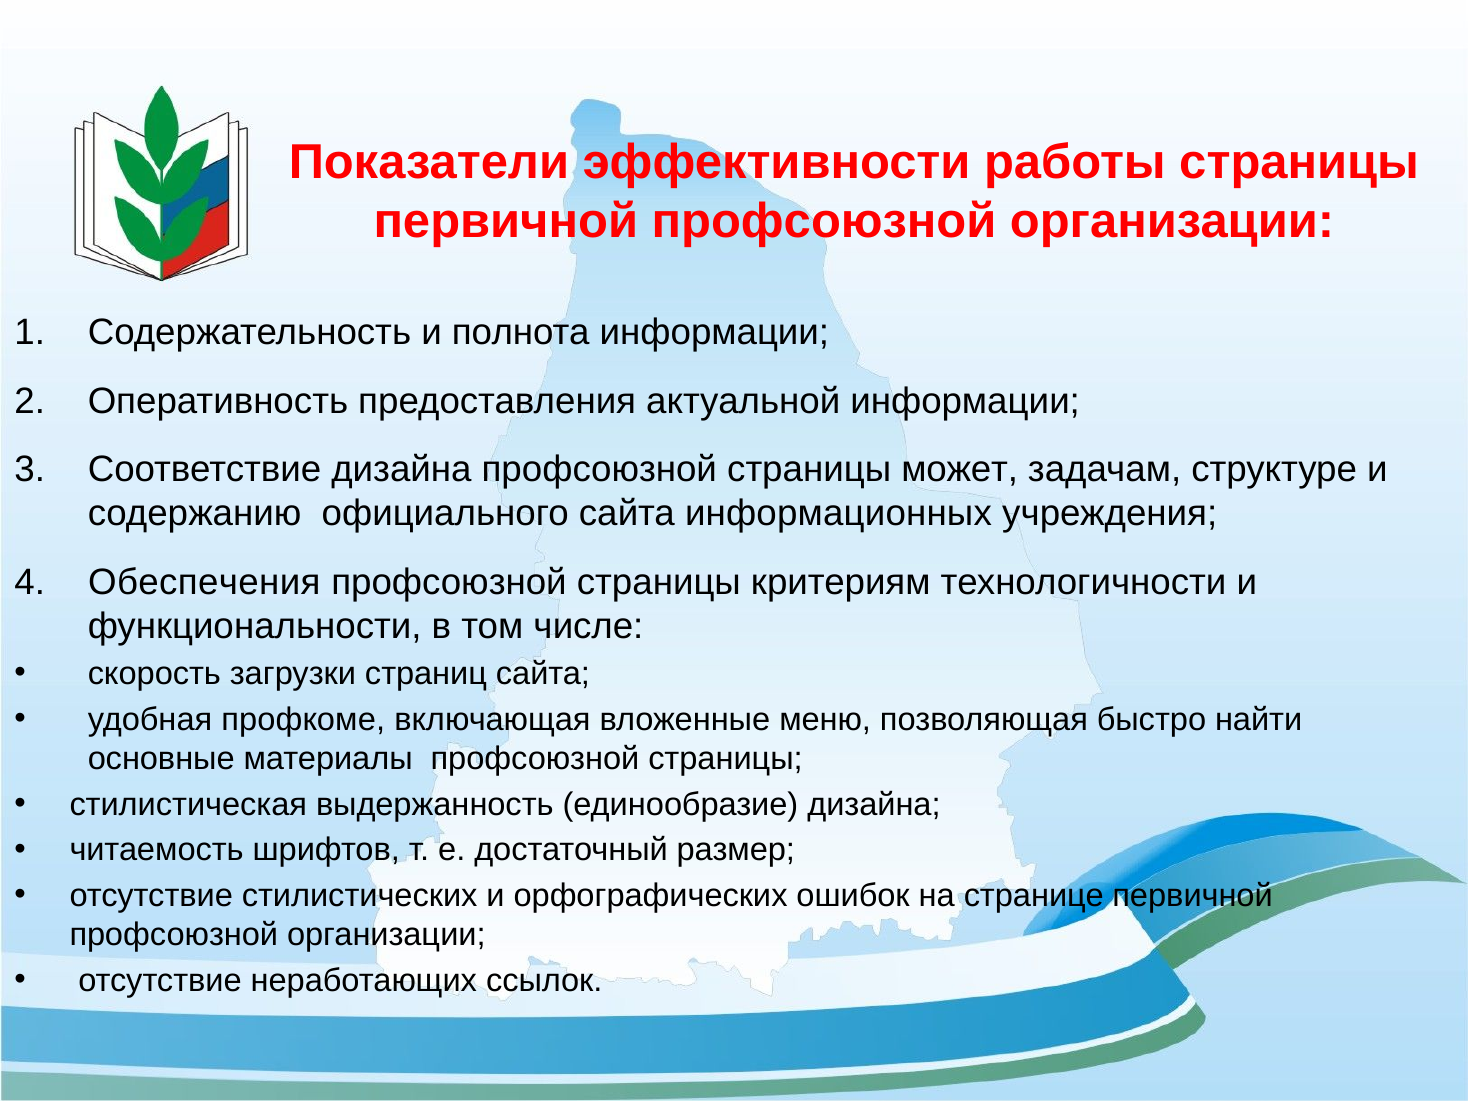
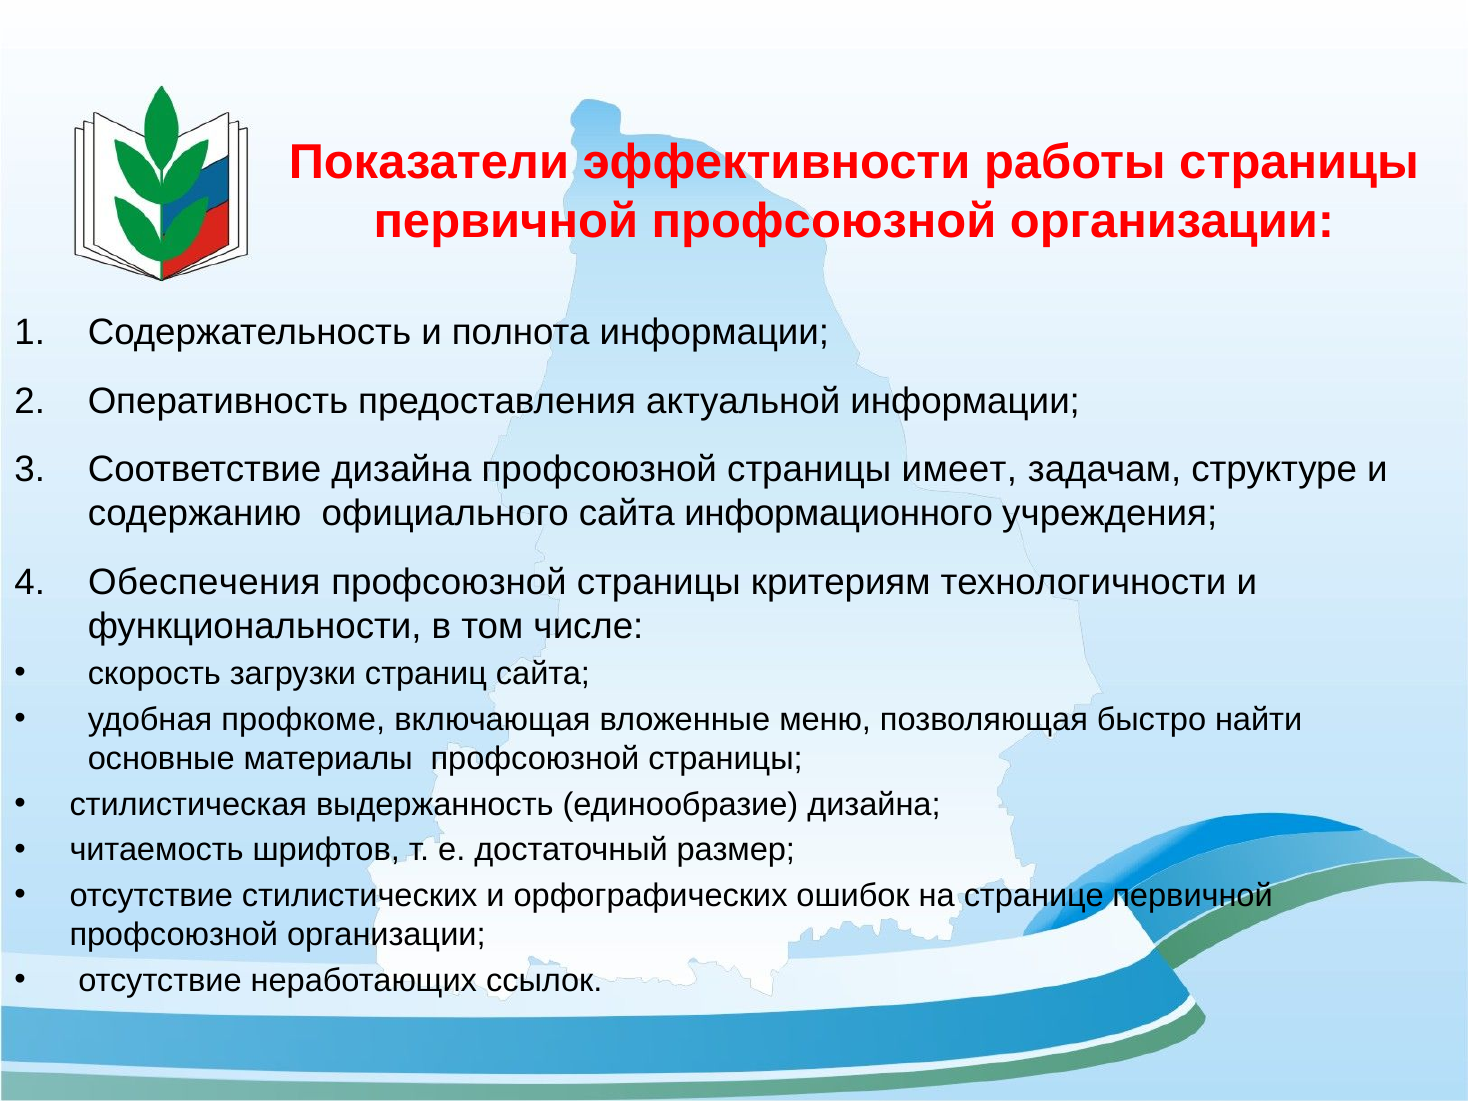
может: может -> имеет (959, 470)
информационных: информационных -> информационного (839, 514)
